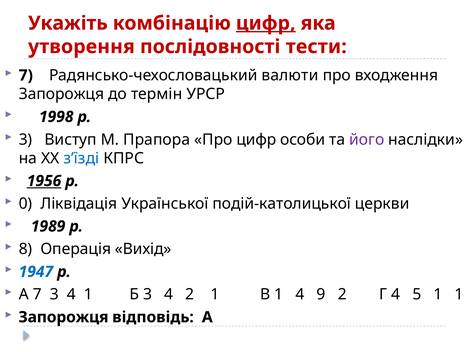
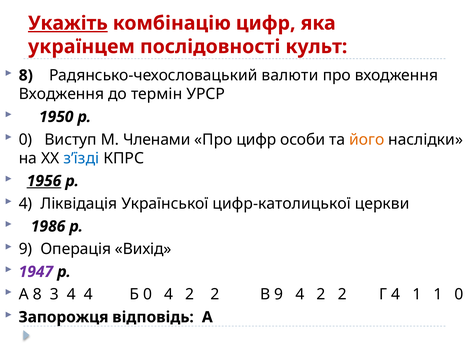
Укажіть underline: none -> present (68, 23)
цифр underline: present -> none (266, 23)
утворення: утворення -> українцем (81, 47)
тести: тести -> культ (316, 47)
7: 7 -> 8 (26, 75)
Запорожця: Запорожця -> Входження (61, 94)
1998: 1998 -> 1950 (56, 117)
3: 3 -> 0 (25, 139)
Прапора: Прапора -> Членами (157, 139)
його colour: purple -> orange (367, 139)
0: 0 -> 4 (25, 204)
подій-католицької: подій-католицької -> цифр-католицької (282, 204)
1989: 1989 -> 1986 (48, 226)
8: 8 -> 9 (25, 249)
1947 colour: blue -> purple (36, 272)
А 7: 7 -> 8 (37, 294)
4 1: 1 -> 4 (88, 294)
Б 3: 3 -> 0 (147, 294)
1: 1 -> 2 (215, 294)
В 1: 1 -> 9 (279, 294)
9: 9 -> 2 (321, 294)
4 5: 5 -> 1 (417, 294)
1 1: 1 -> 0 (459, 294)
